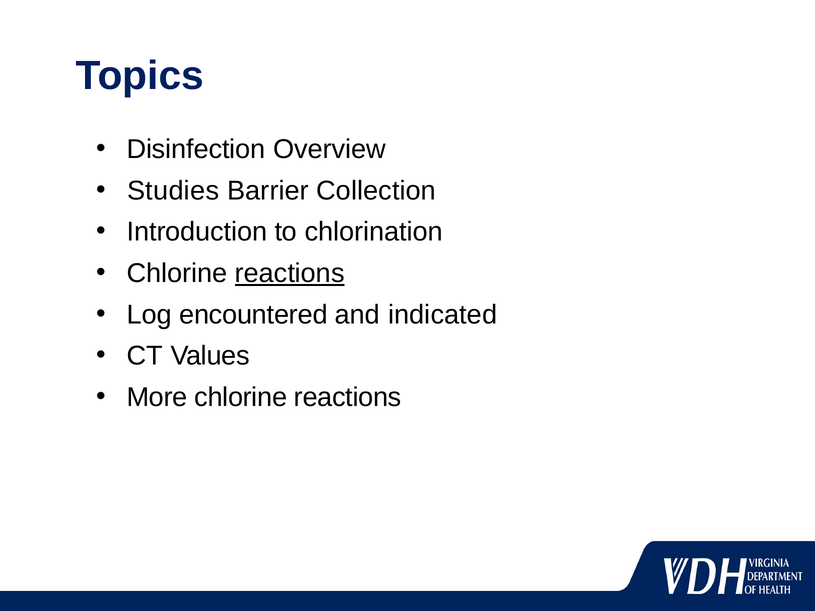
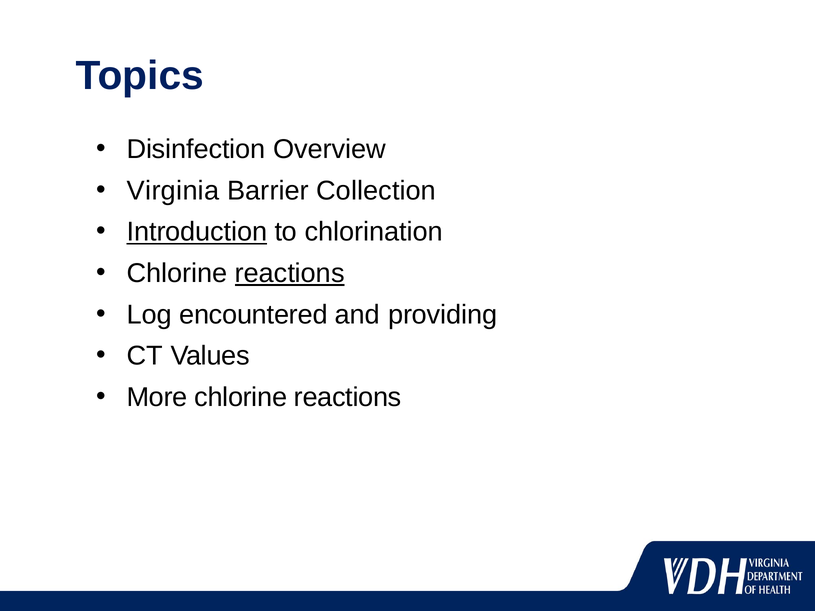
Studies: Studies -> Virginia (173, 191)
Introduction underline: none -> present (197, 232)
indicated: indicated -> providing (443, 315)
